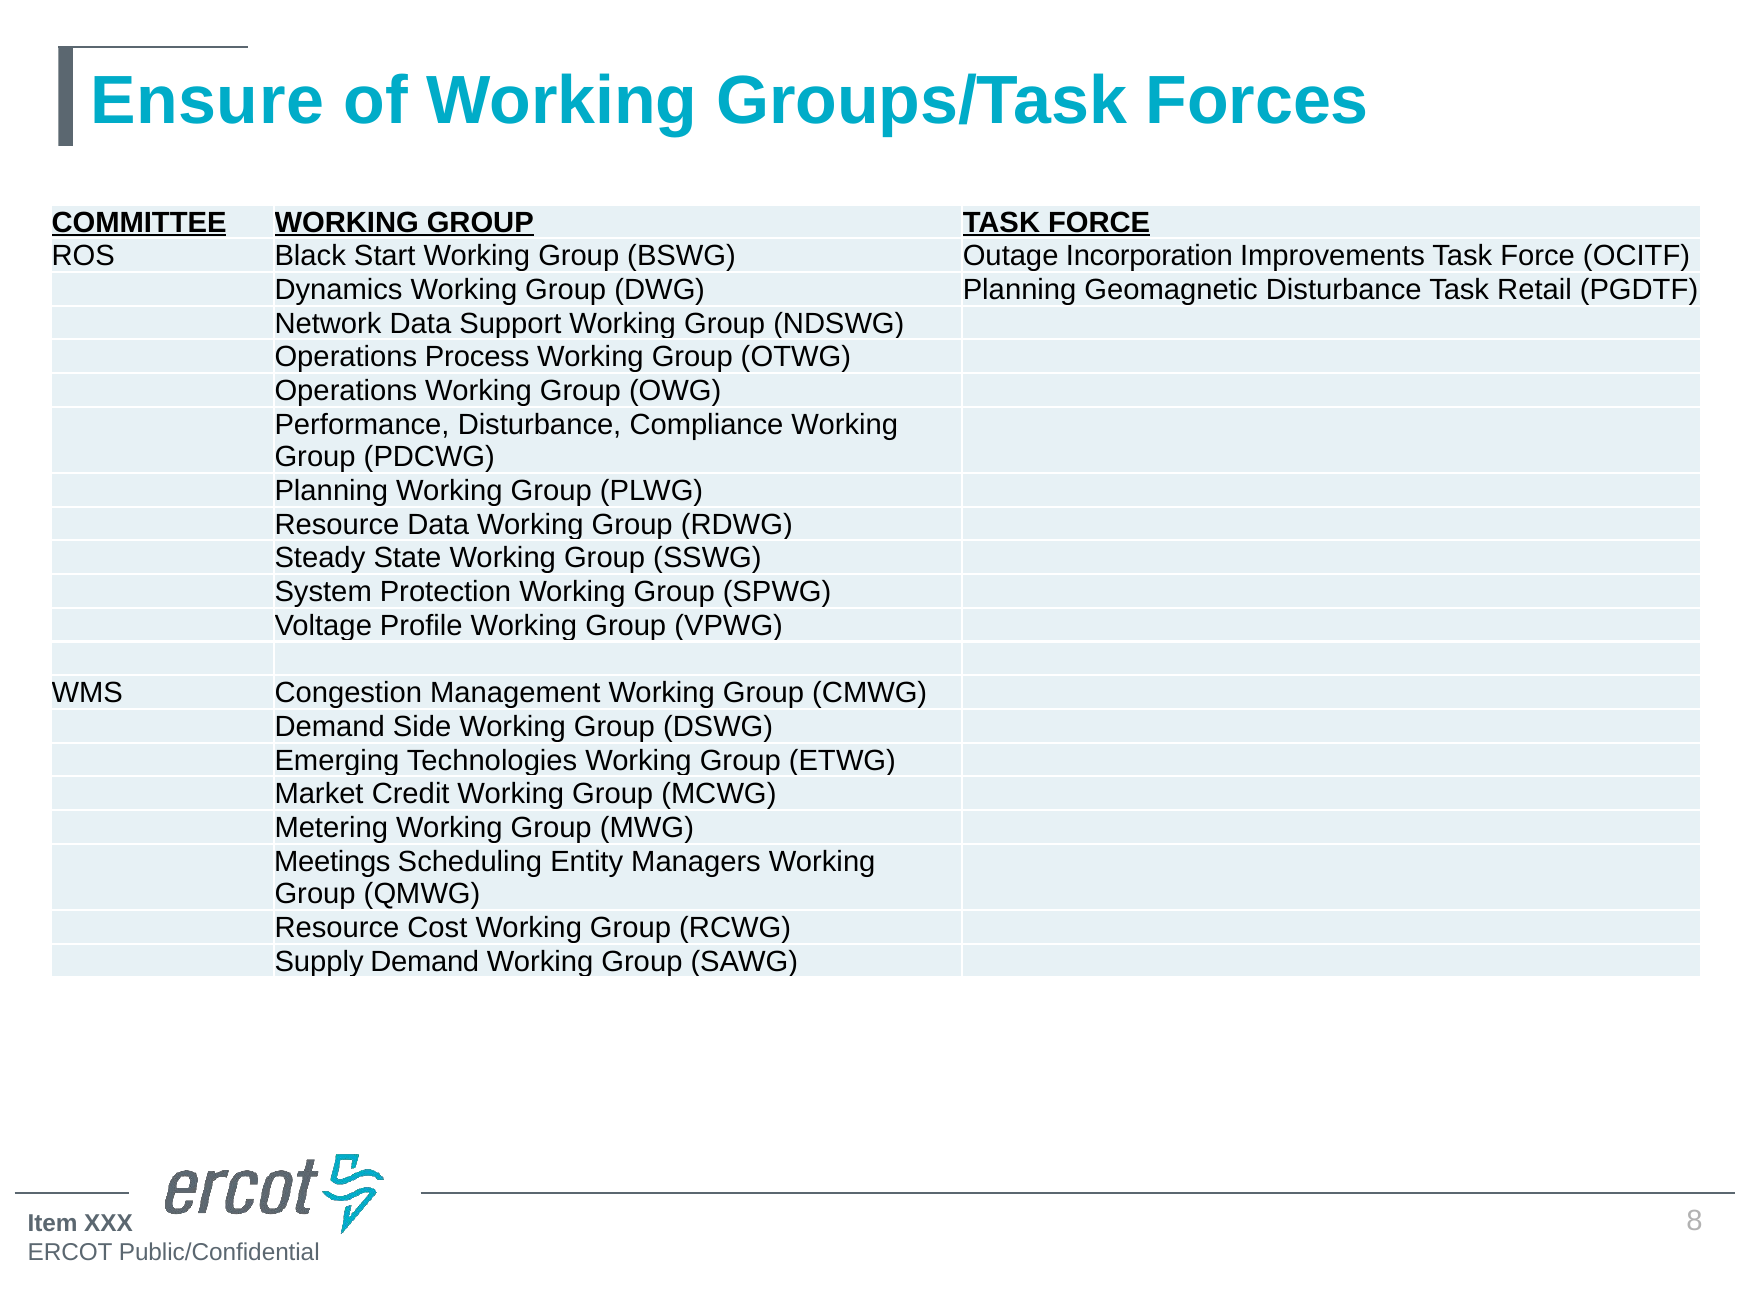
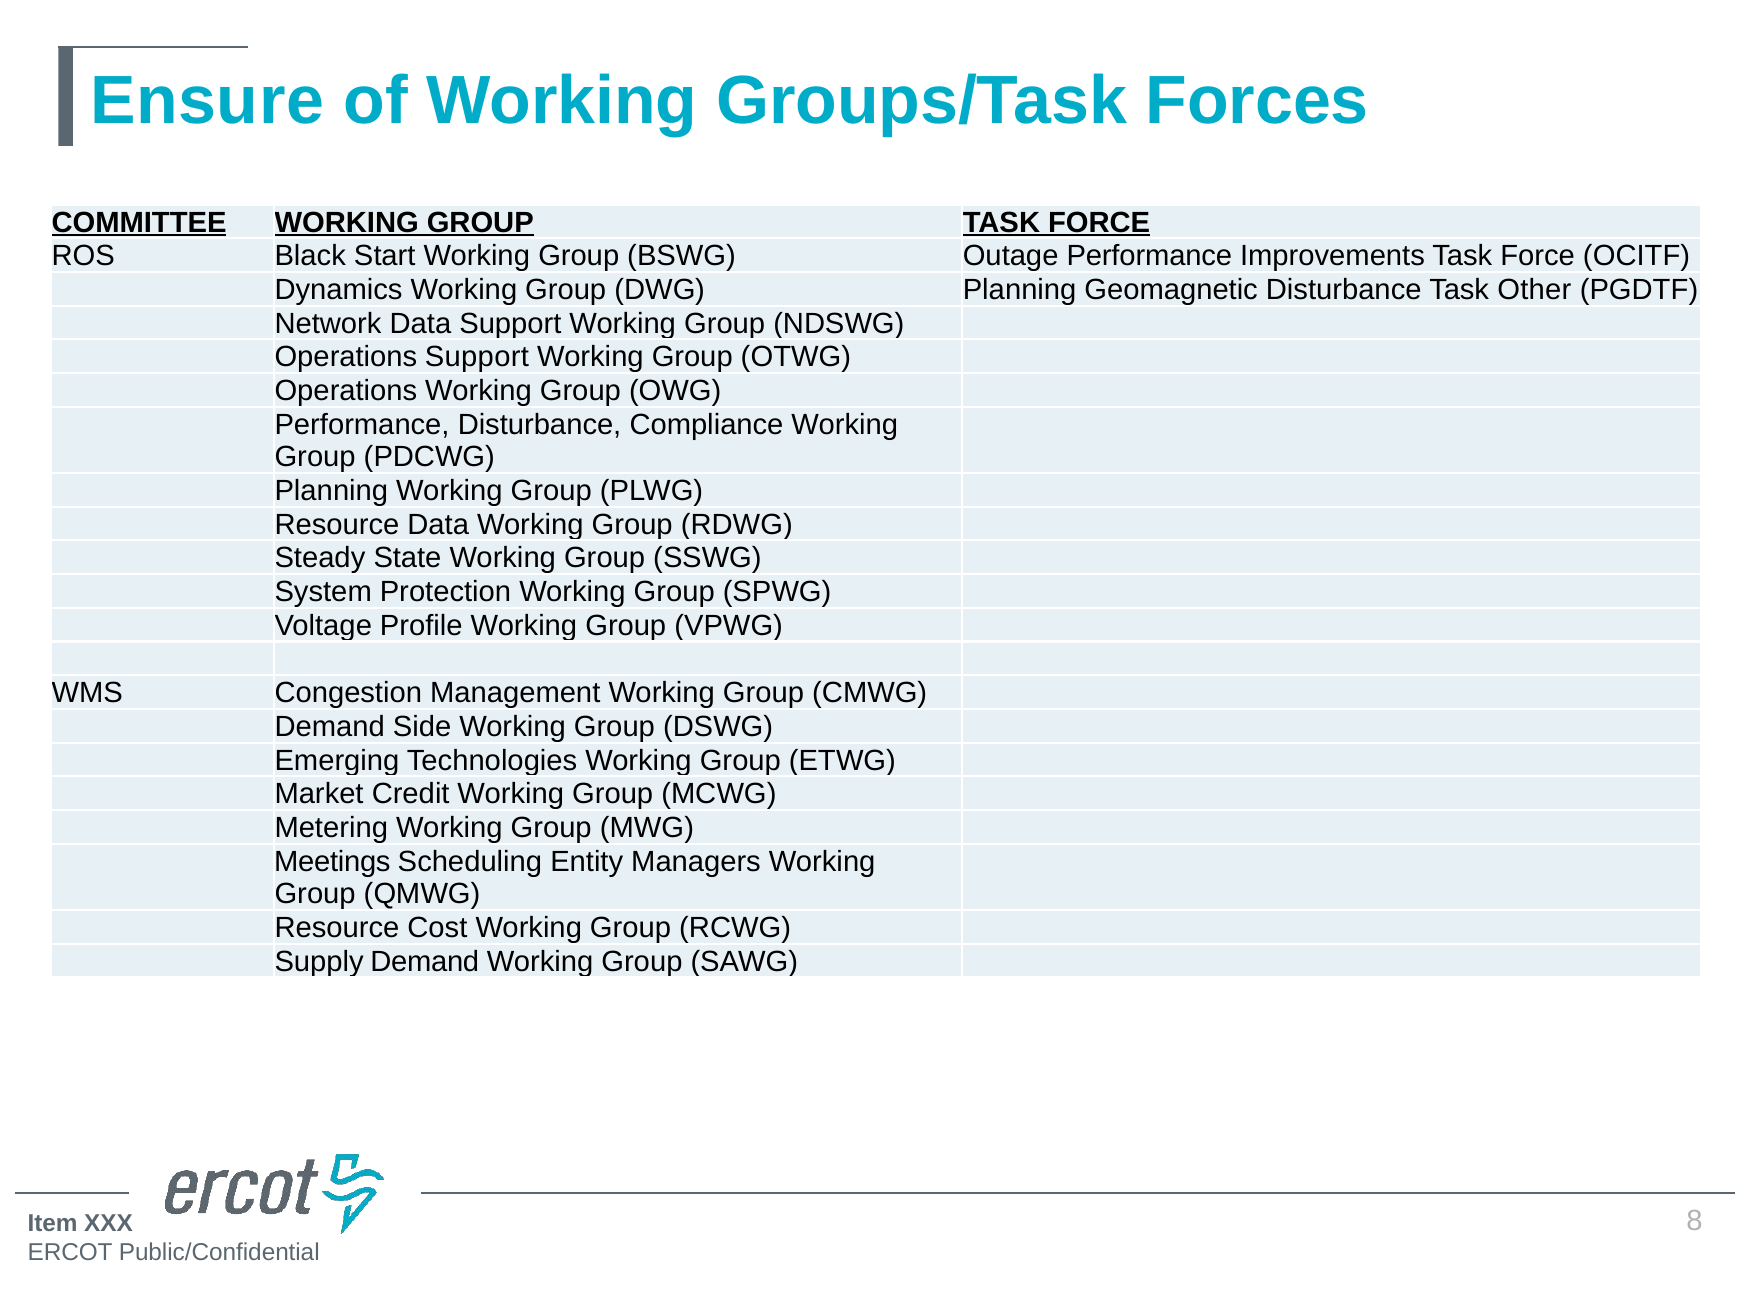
Outage Incorporation: Incorporation -> Performance (1149, 256)
Retail: Retail -> Other (1534, 290)
Operations Process: Process -> Support (477, 357)
